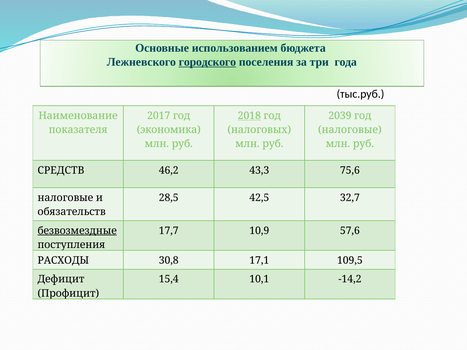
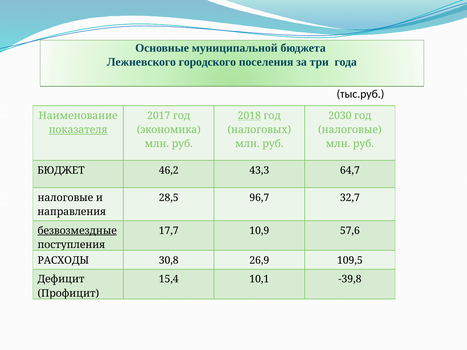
использованием: использованием -> муниципальной (235, 48)
городского underline: present -> none (207, 62)
2039: 2039 -> 2030 (340, 116)
показателя underline: none -> present (78, 130)
СРЕДСТВ: СРЕДСТВ -> БЮДЖЕТ (61, 170)
75,6: 75,6 -> 64,7 (350, 170)
42,5: 42,5 -> 96,7 (259, 198)
обязательств: обязательств -> направления (72, 212)
17,1: 17,1 -> 26,9 (259, 260)
-14,2: -14,2 -> -39,8 (350, 279)
